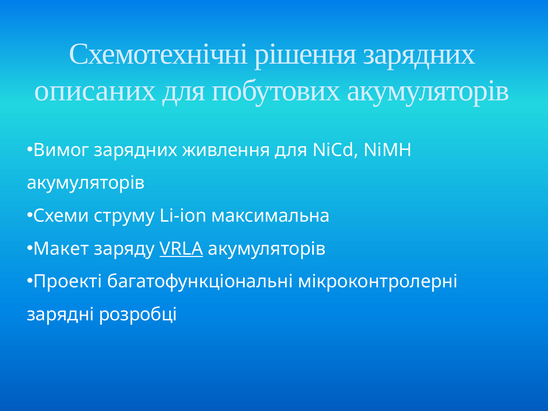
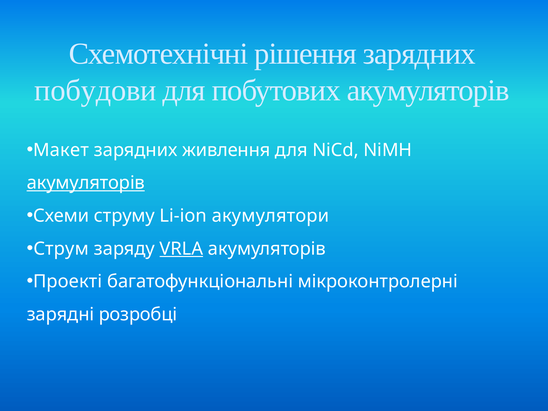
описаних: описаних -> побудови (95, 90)
Вимог: Вимог -> Макет (61, 150)
акумуляторів underline: none -> present (86, 183)
максимальна: максимальна -> акумулятори (270, 216)
Макет: Макет -> Струм (61, 249)
